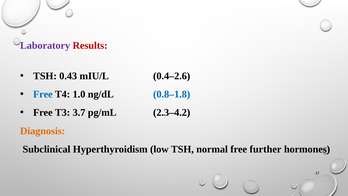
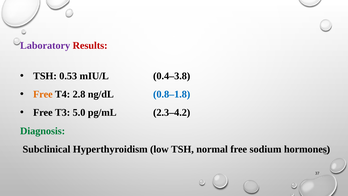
0.43: 0.43 -> 0.53 (68, 76)
0.4–2.6: 0.4–2.6 -> 0.4–3.8 (172, 76)
Free colour: blue -> orange (43, 94)
1.0: 1.0 -> 2.8 (79, 94)
3.7: 3.7 -> 5.0 (79, 112)
Diagnosis colour: orange -> green (43, 131)
further: further -> sodium (266, 149)
